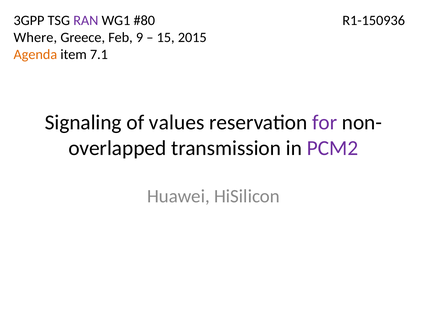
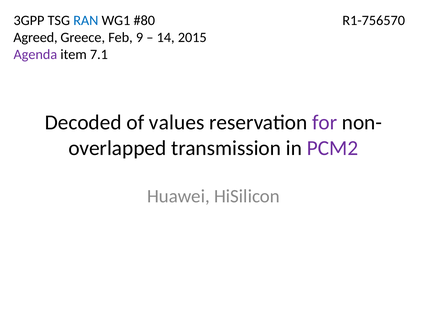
RAN colour: purple -> blue (86, 20)
R1-150936: R1-150936 -> R1-756570 (374, 20)
Where: Where -> Agreed (35, 38)
15: 15 -> 14 (166, 38)
Agenda colour: orange -> purple (35, 55)
Signaling: Signaling -> Decoded (83, 122)
